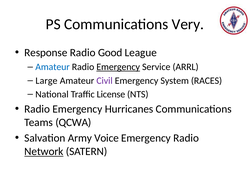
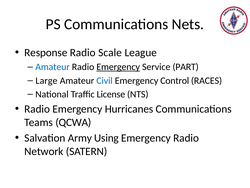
Very: Very -> Nets (188, 24)
Good: Good -> Scale (110, 52)
ARRL: ARRL -> PART (186, 67)
Civil colour: purple -> blue (105, 80)
System: System -> Control (175, 80)
Voice: Voice -> Using (106, 138)
Network underline: present -> none (44, 151)
